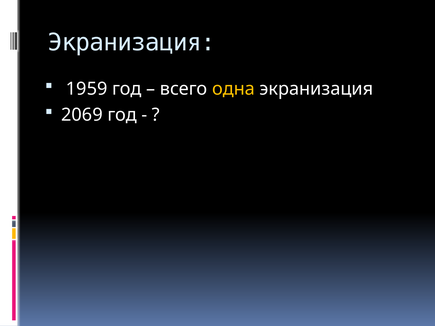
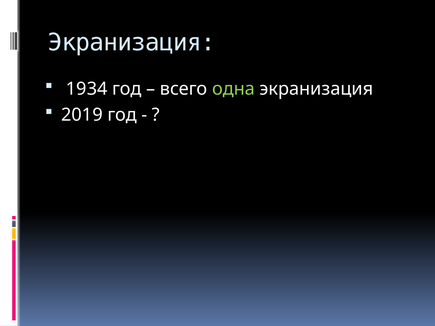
1959: 1959 -> 1934 (87, 89)
одна colour: yellow -> light green (233, 89)
2069: 2069 -> 2019 (82, 115)
